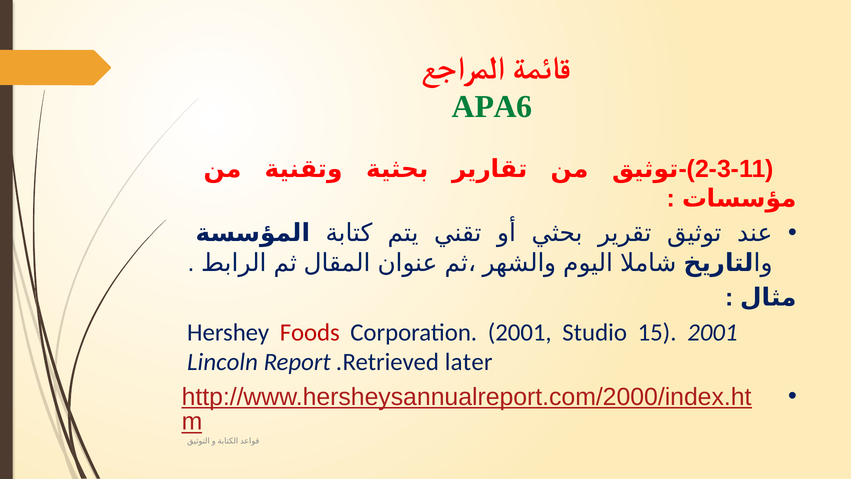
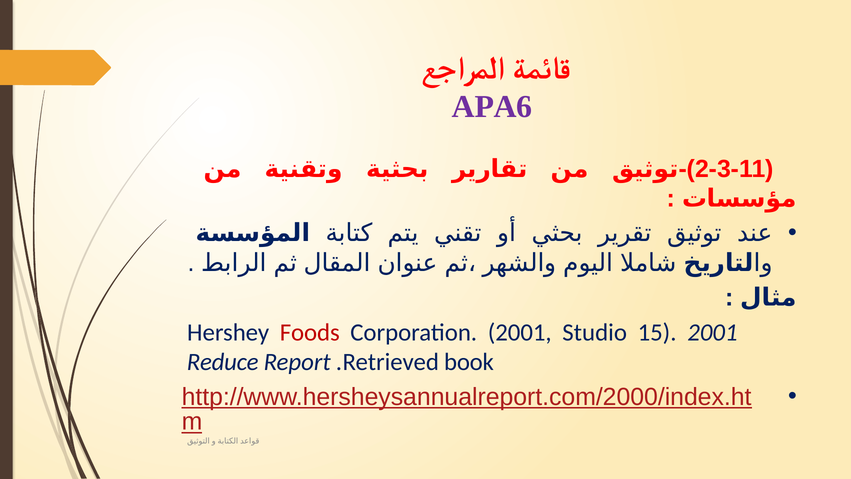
APA6 colour: green -> purple (492, 106)
Lincoln: Lincoln -> Reduce (223, 362)
later: later -> book (469, 362)
